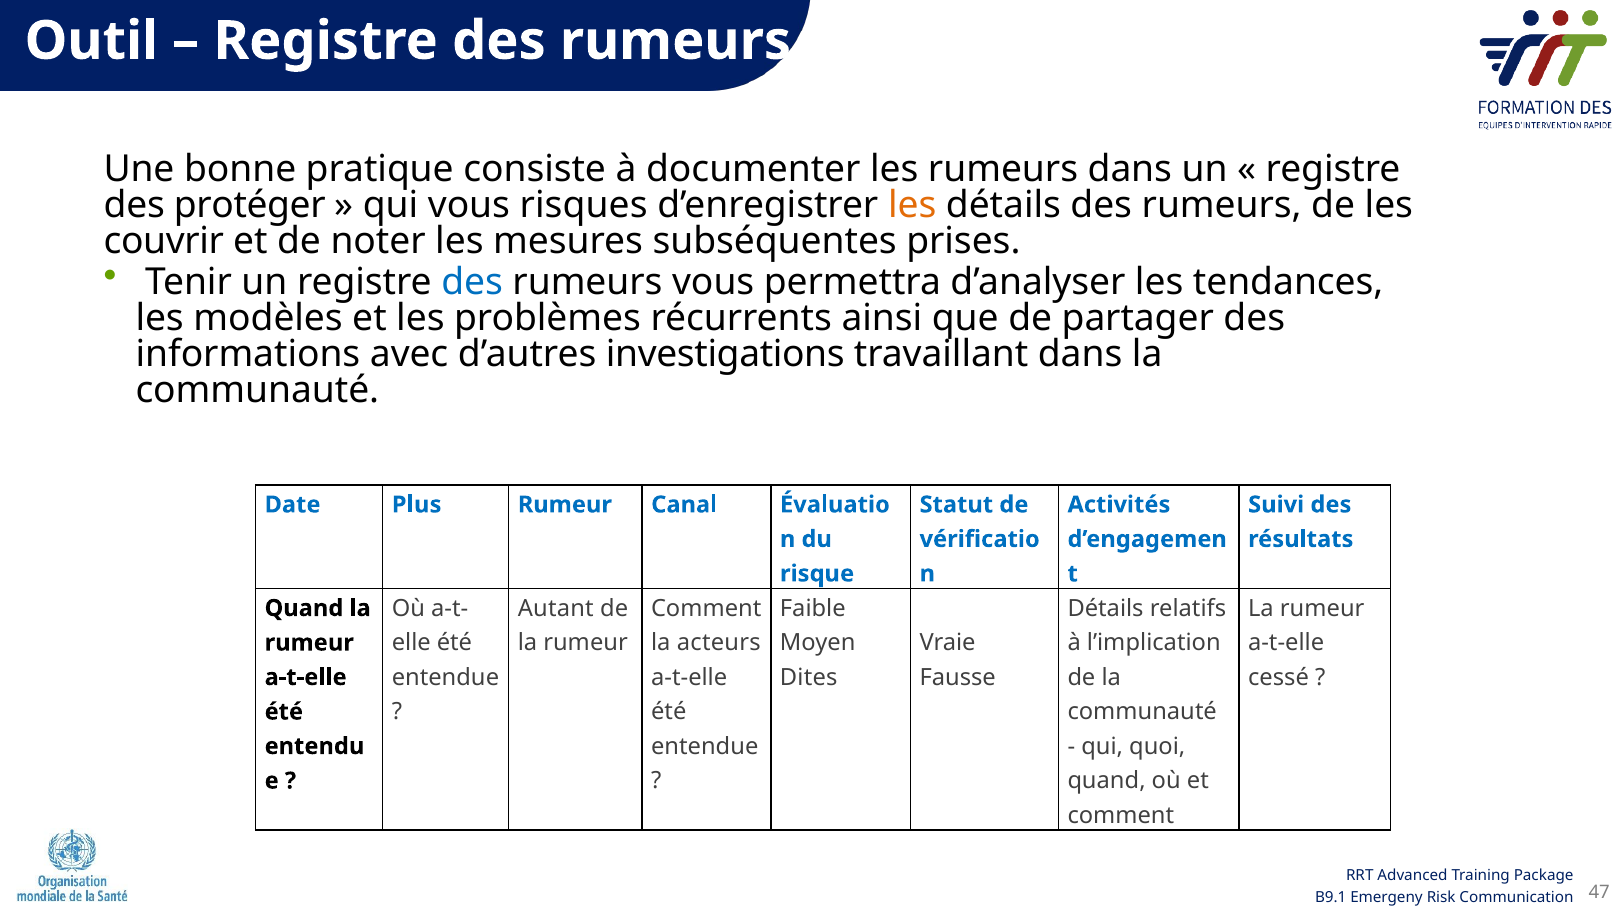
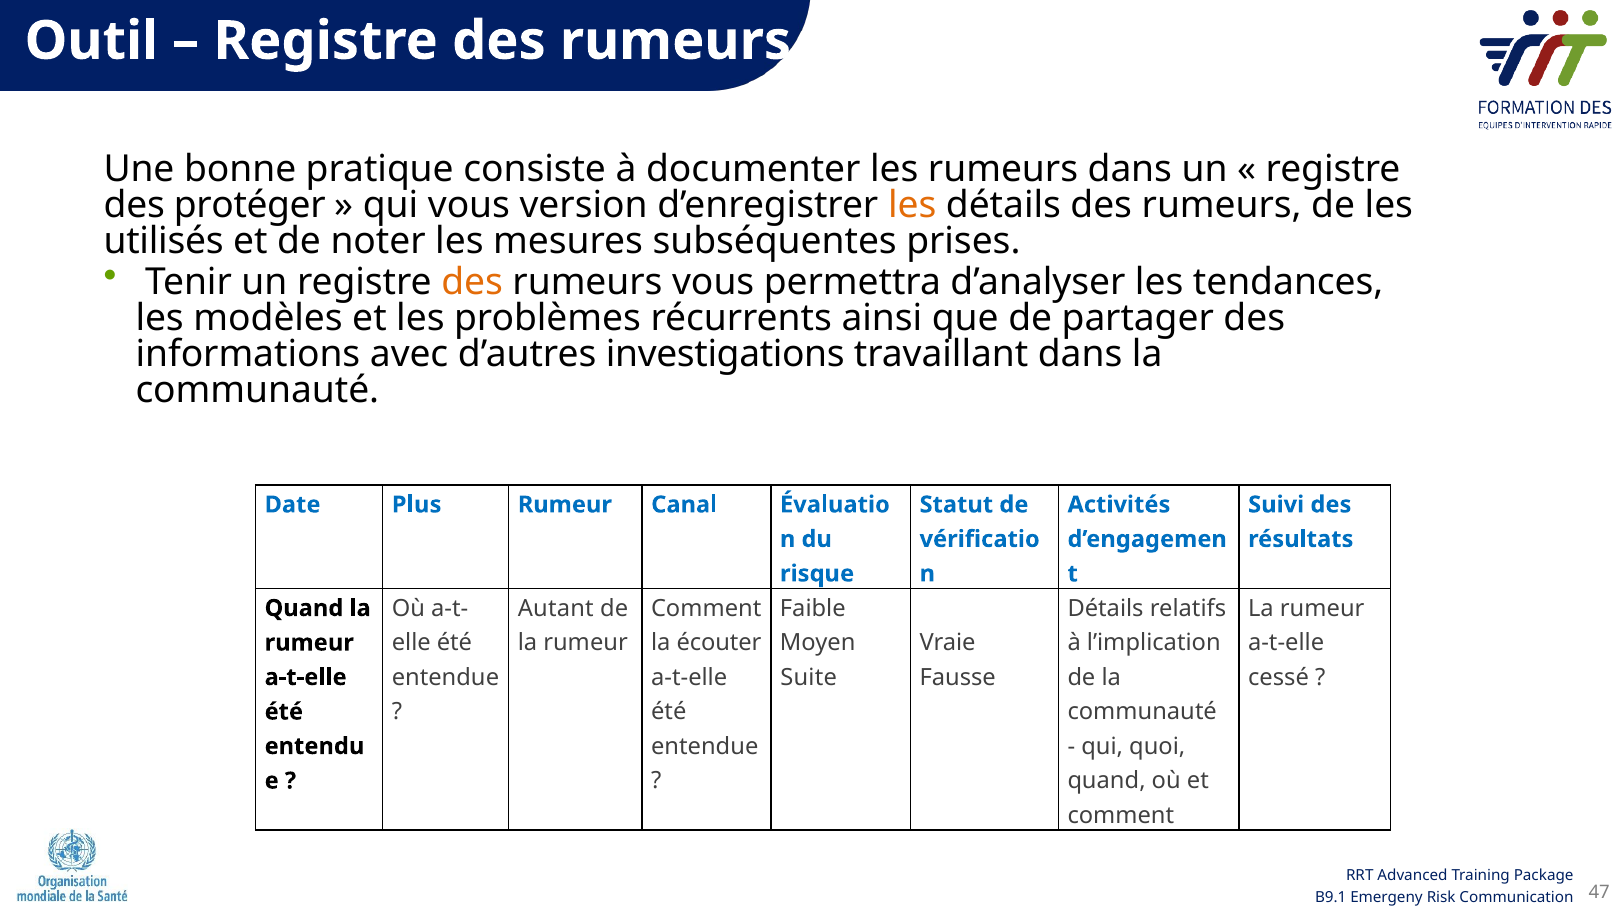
risques: risques -> version (584, 206)
couvrir: couvrir -> utilisés (164, 242)
des colour: blue -> orange (472, 282)
acteurs: acteurs -> écouter (719, 643)
Dites: Dites -> Suite (809, 678)
